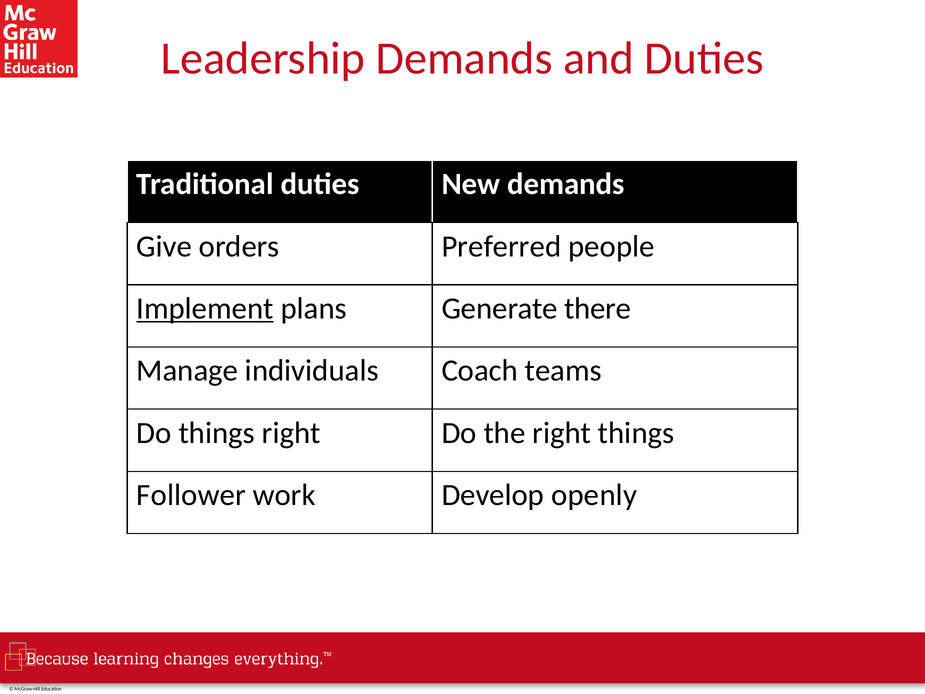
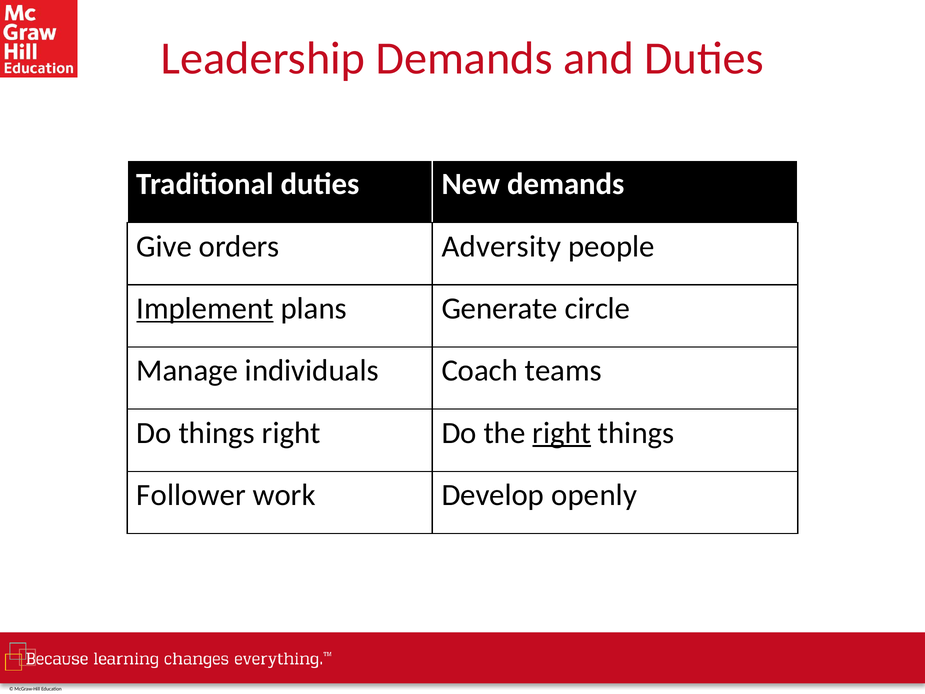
Preferred: Preferred -> Adversity (501, 246)
there: there -> circle (597, 308)
right underline: none -> present (562, 433)
